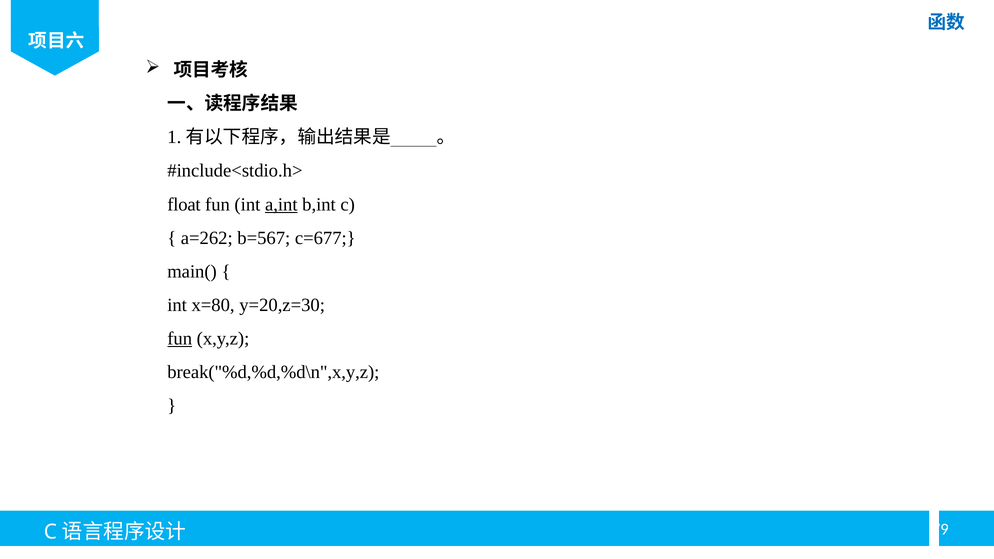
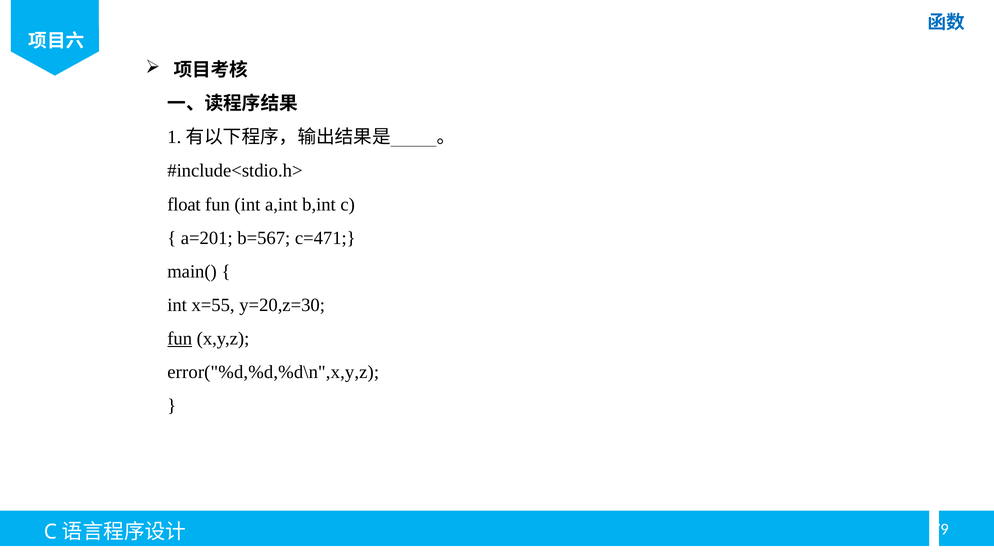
a,int underline: present -> none (281, 204)
a=262: a=262 -> a=201 (207, 238)
c=677: c=677 -> c=471 (325, 238)
x=80: x=80 -> x=55 (213, 305)
break("%d,%d,%d\n",x,y,z: break("%d,%d,%d\n",x,y,z -> error("%d,%d,%d\n",x,y,z (273, 372)
